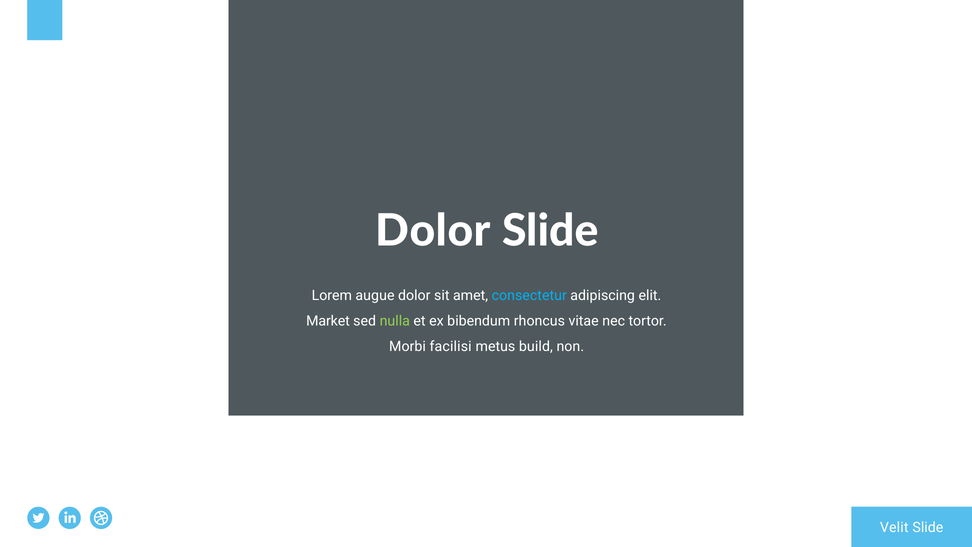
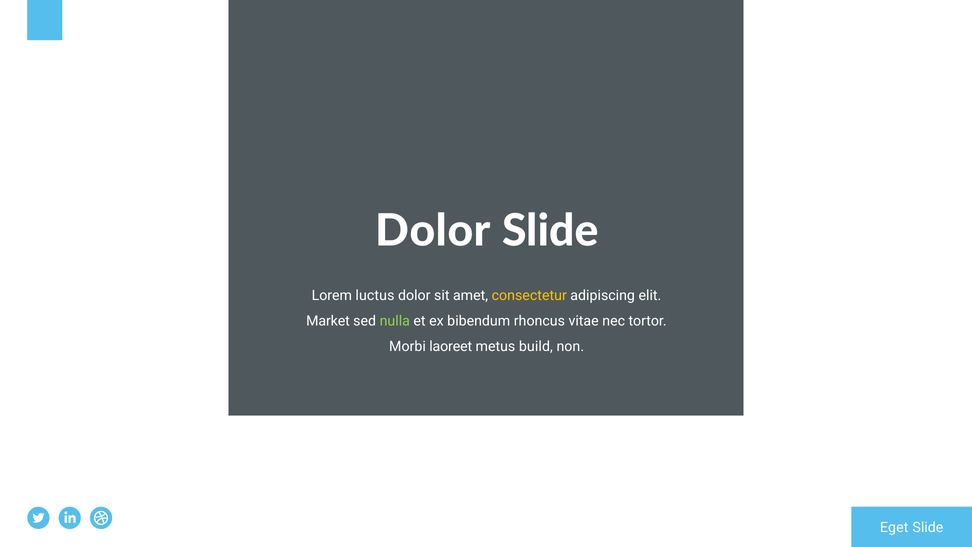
augue: augue -> luctus (375, 296)
consectetur colour: light blue -> yellow (529, 296)
facilisi: facilisi -> laoreet (451, 347)
Velit: Velit -> Eget (894, 527)
